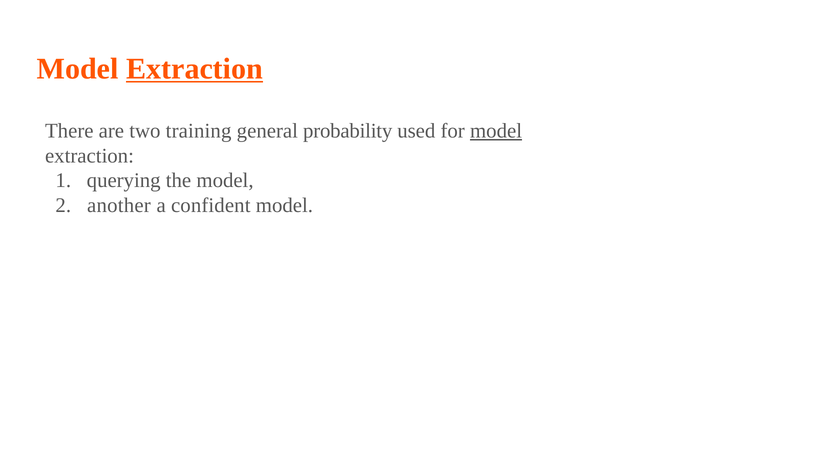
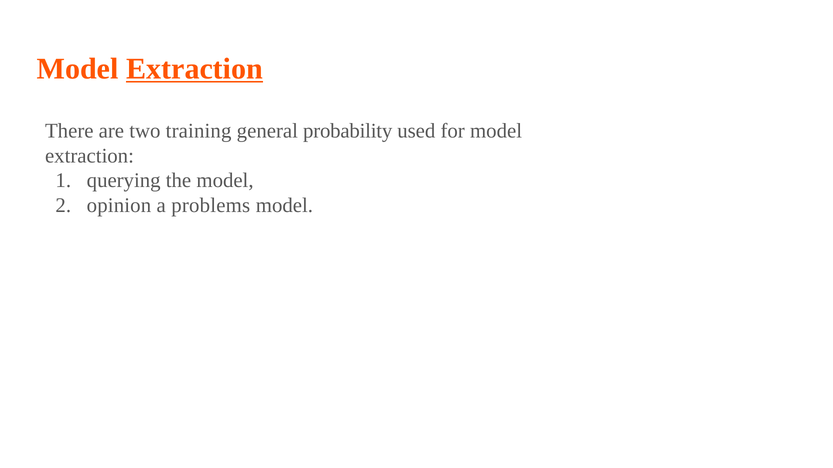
model underline: present -> none (496, 131)
another: another -> opinion (119, 206)
confident: confident -> problems (211, 206)
